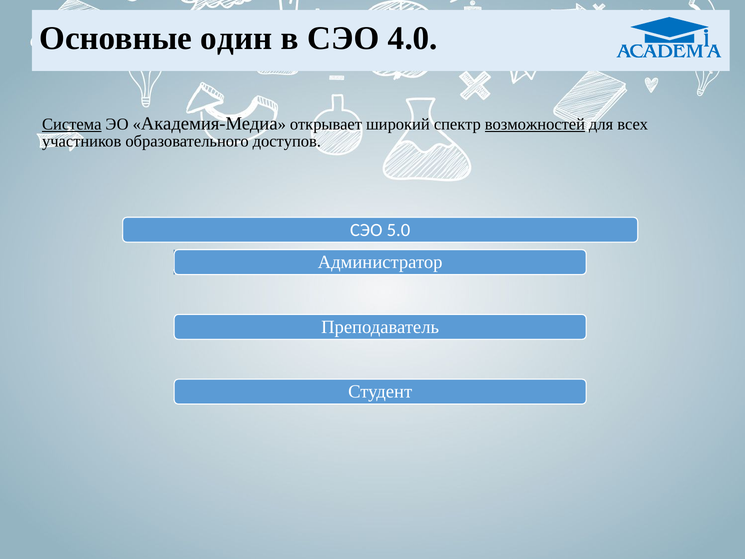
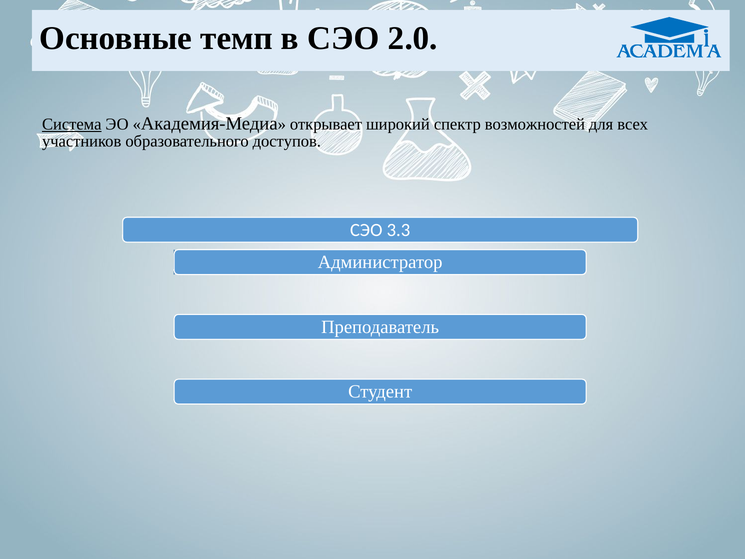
один: один -> темп (237, 38)
4.0: 4.0 -> 2.0 (413, 38)
возможностей underline: present -> none (535, 124)
5.0: 5.0 -> 3.3 (398, 230)
